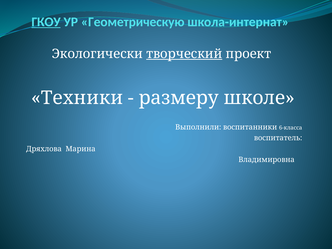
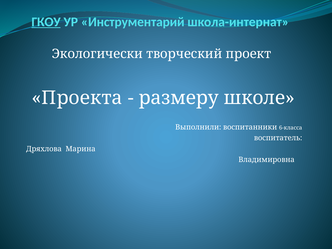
Геометрическую: Геометрическую -> Инструментарий (133, 22)
творческий underline: present -> none (184, 54)
Техники: Техники -> Проекта (77, 98)
